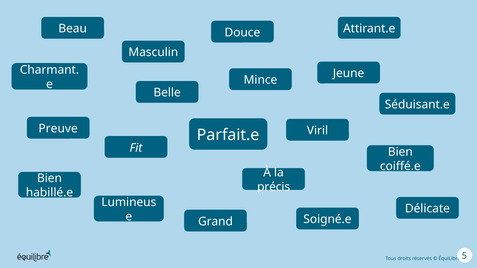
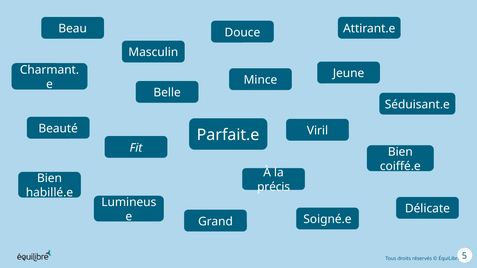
Preuve: Preuve -> Beauté (58, 129)
